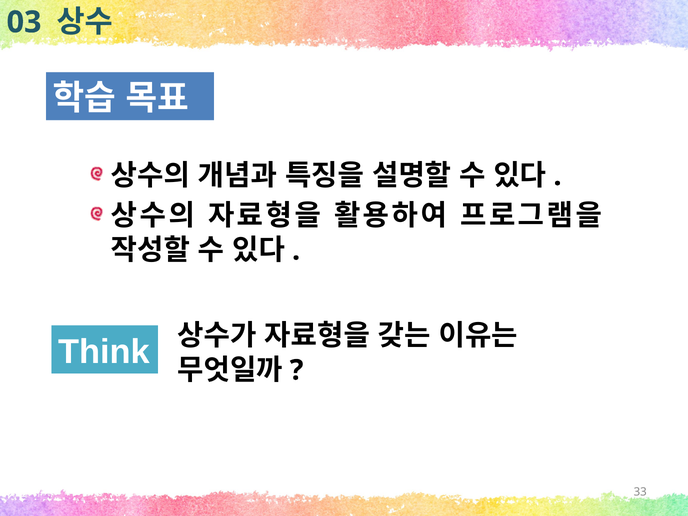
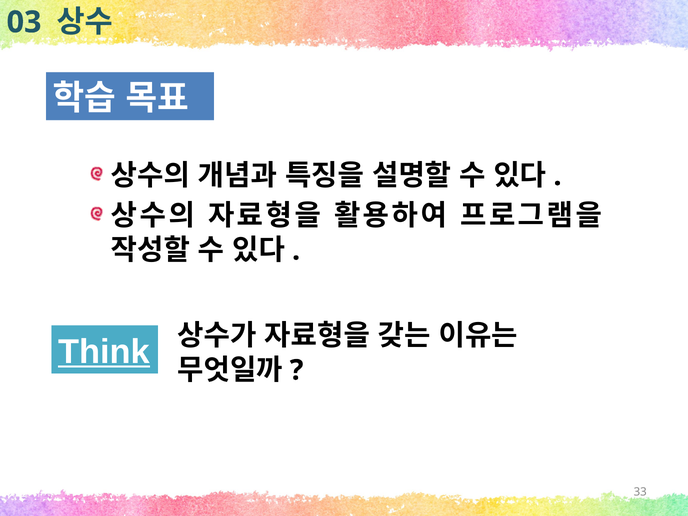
Think underline: none -> present (104, 352)
